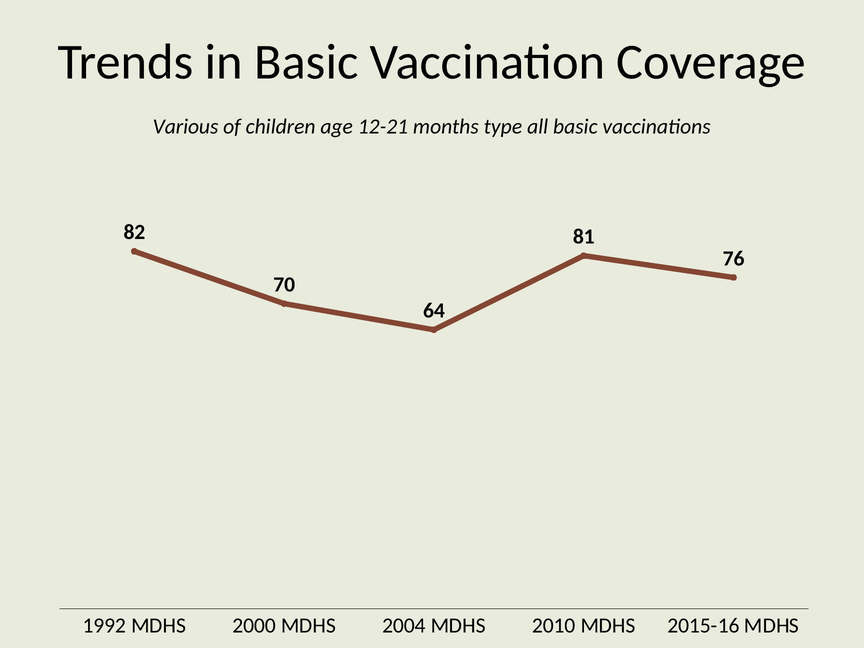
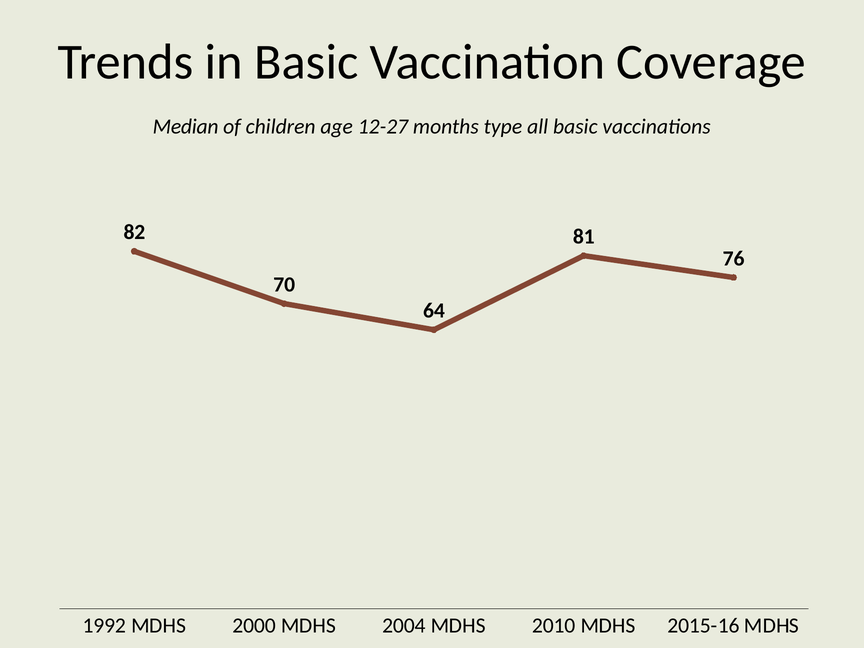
Various: Various -> Median (186, 126)
12-21: 12-21 -> 12-27 (383, 126)
